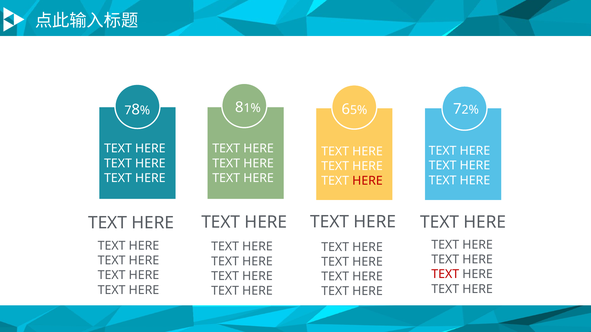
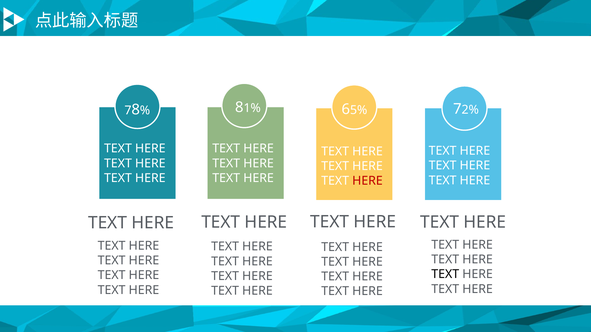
TEXT colour: red -> black (445, 275)
